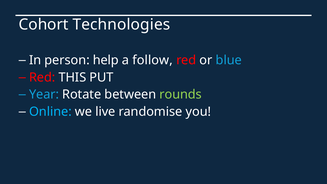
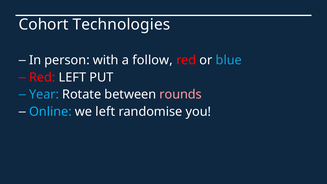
help: help -> with (106, 60)
Red THIS: THIS -> LEFT (72, 77)
rounds colour: light green -> pink (181, 95)
we live: live -> left (105, 112)
